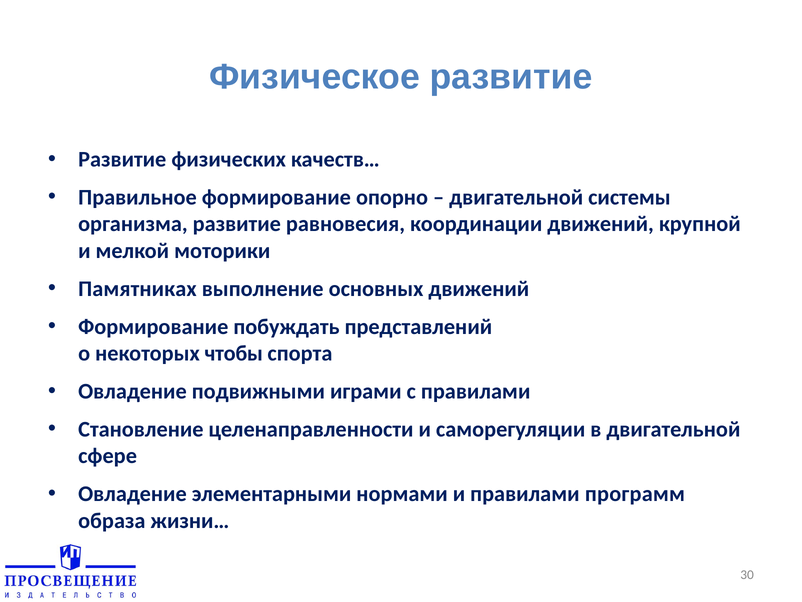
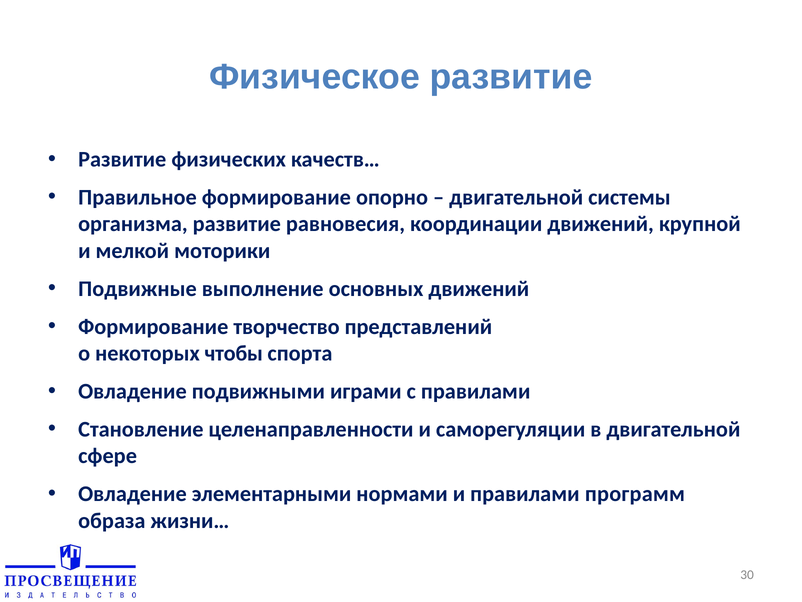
Памятниках: Памятниках -> Подвижные (137, 289)
побуждать: побуждать -> творчество (287, 326)
